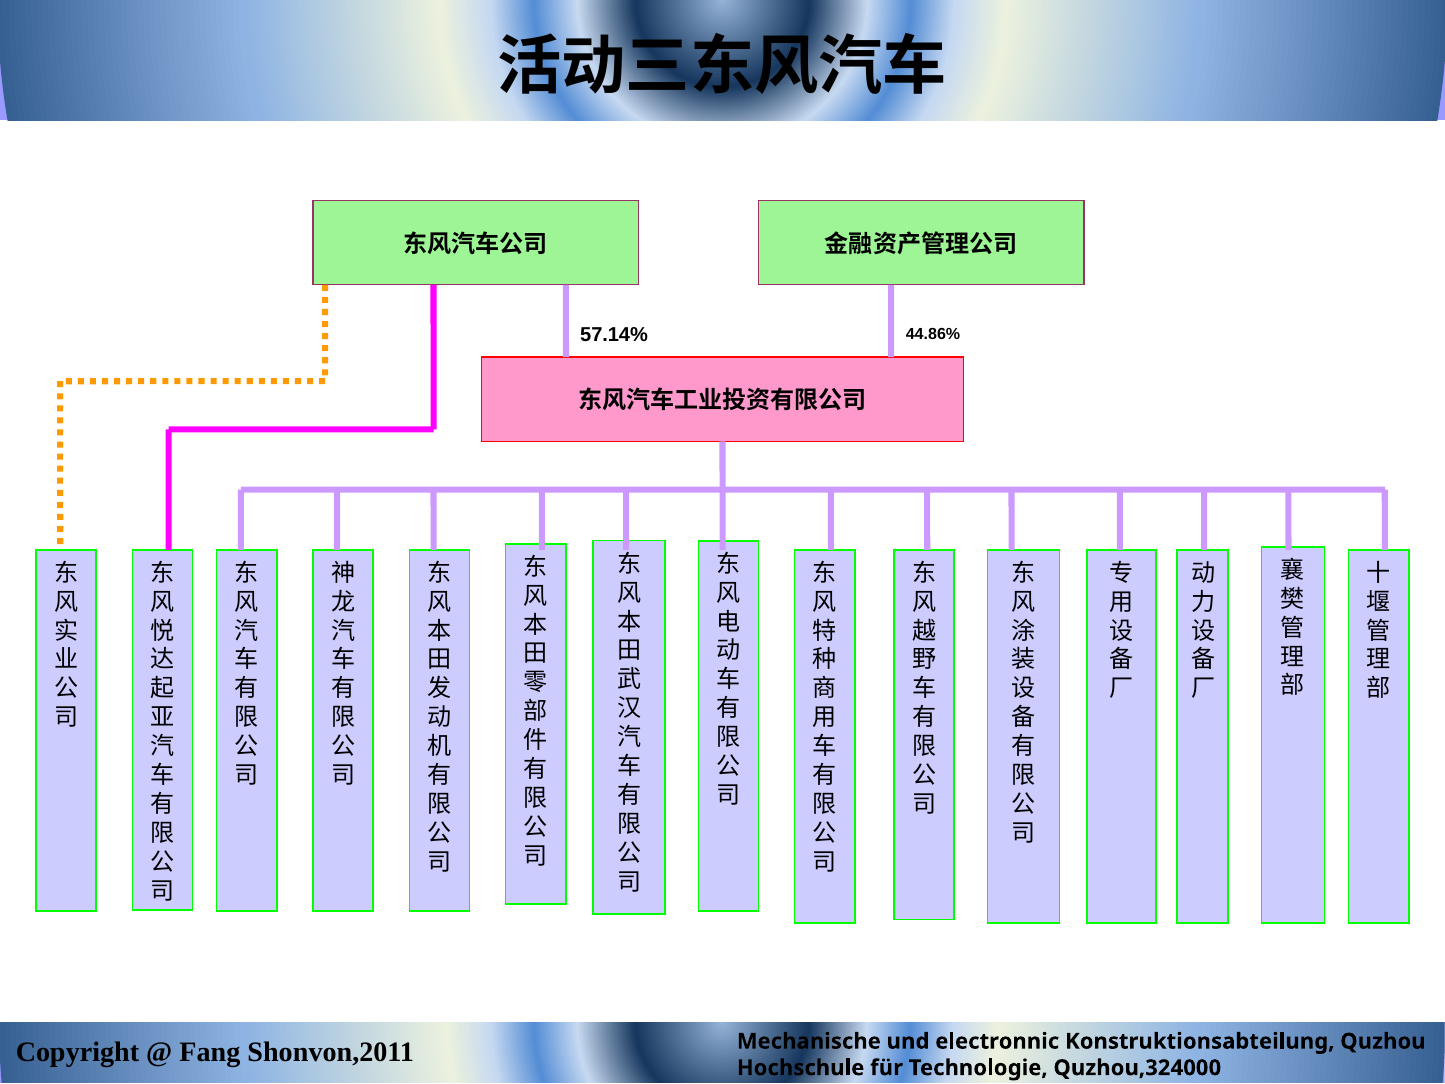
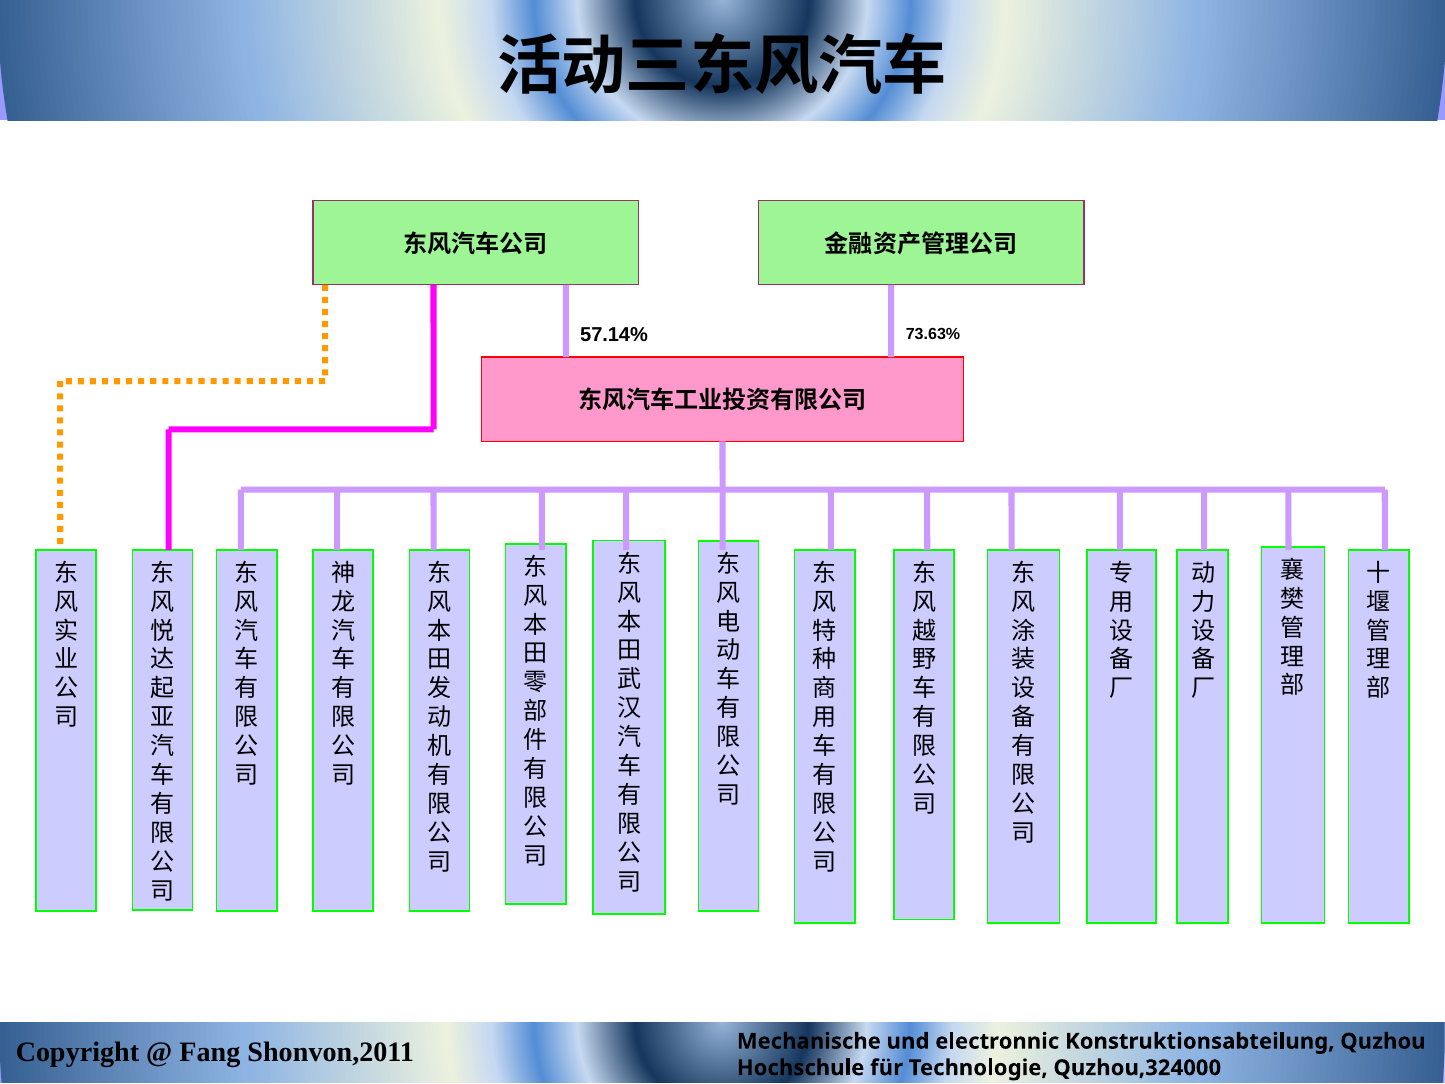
44.86%: 44.86% -> 73.63% (933, 334)
